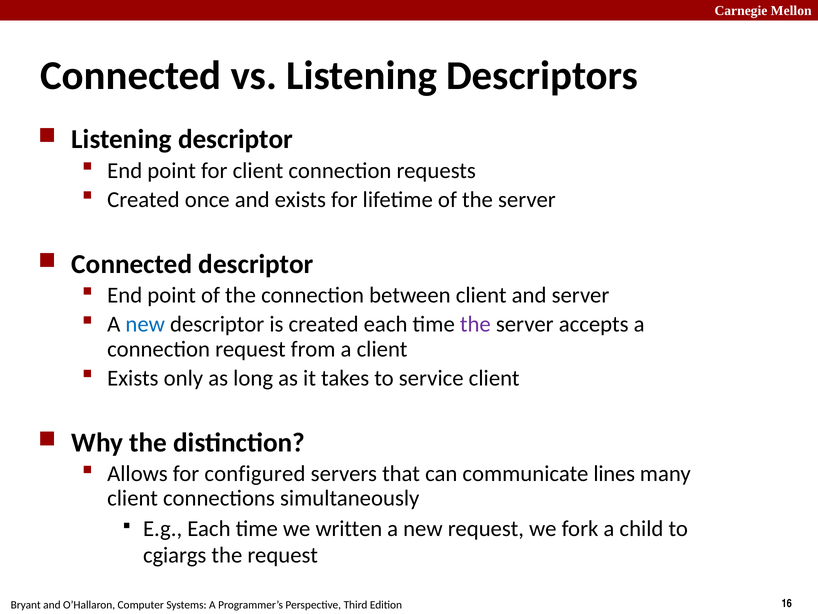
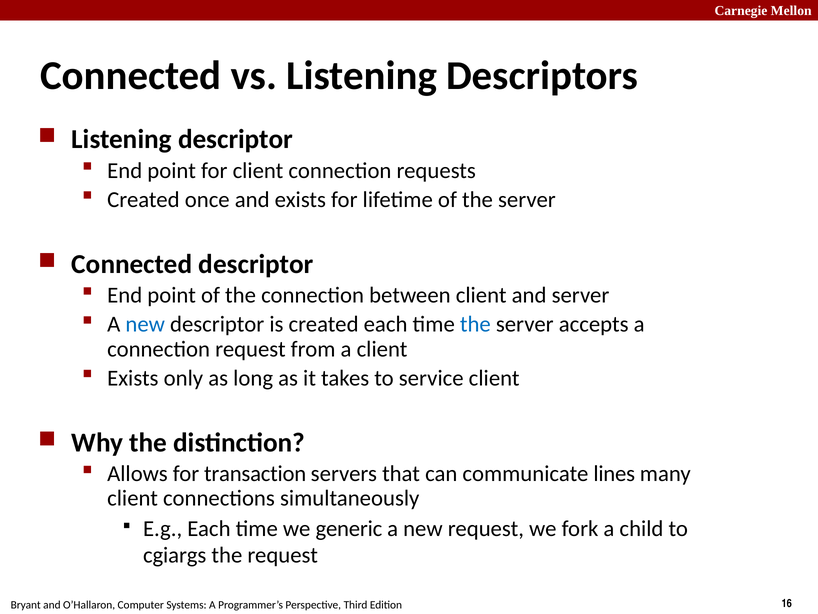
the colour: purple -> blue (475, 324)
configured: configured -> transaction (255, 473)
written: written -> generic (349, 529)
